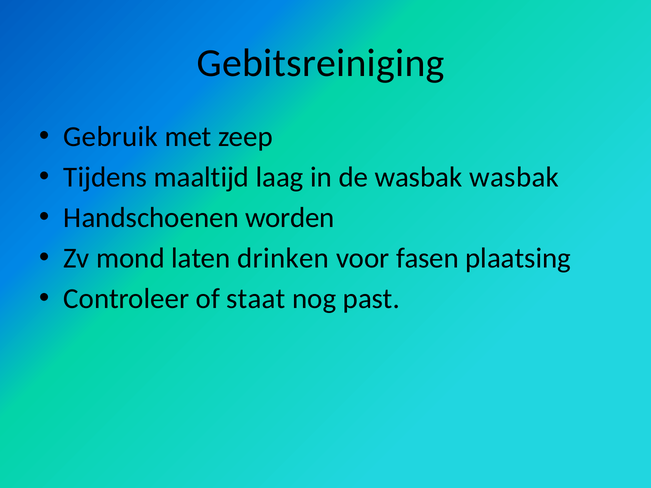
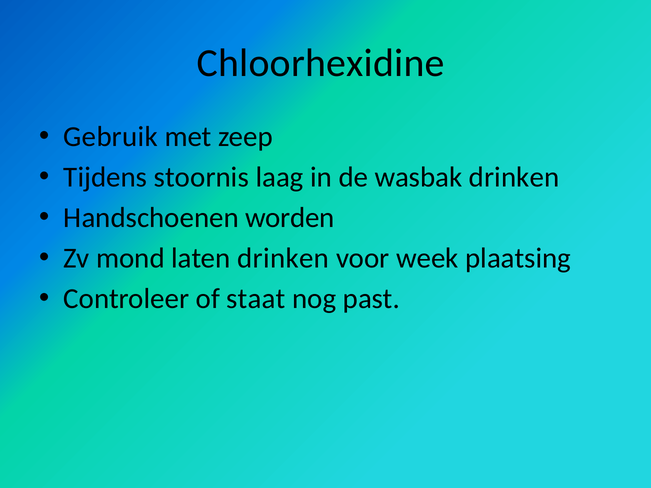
Gebitsreiniging: Gebitsreiniging -> Chloorhexidine (321, 63)
maaltijd: maaltijd -> stoornis (201, 177)
wasbak wasbak: wasbak -> drinken (514, 177)
fasen: fasen -> week (427, 258)
